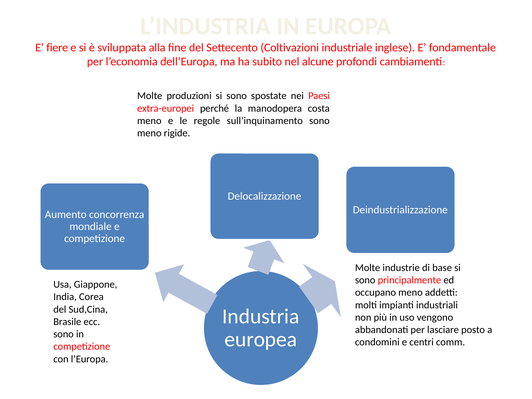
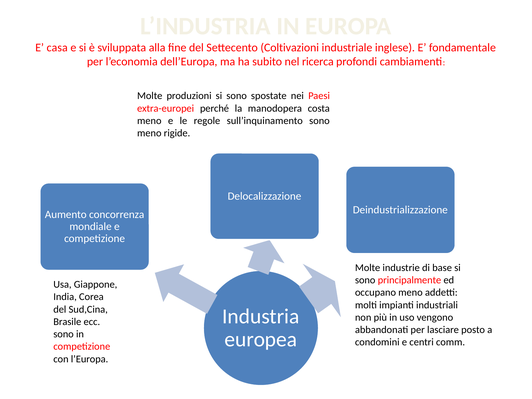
fiere: fiere -> casa (57, 47)
alcune: alcune -> ricerca (318, 62)
